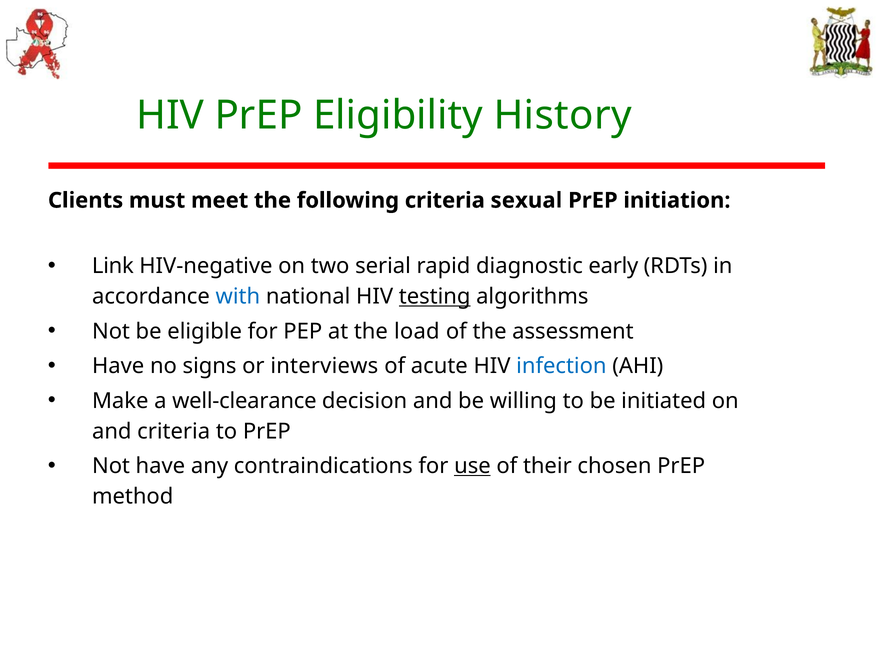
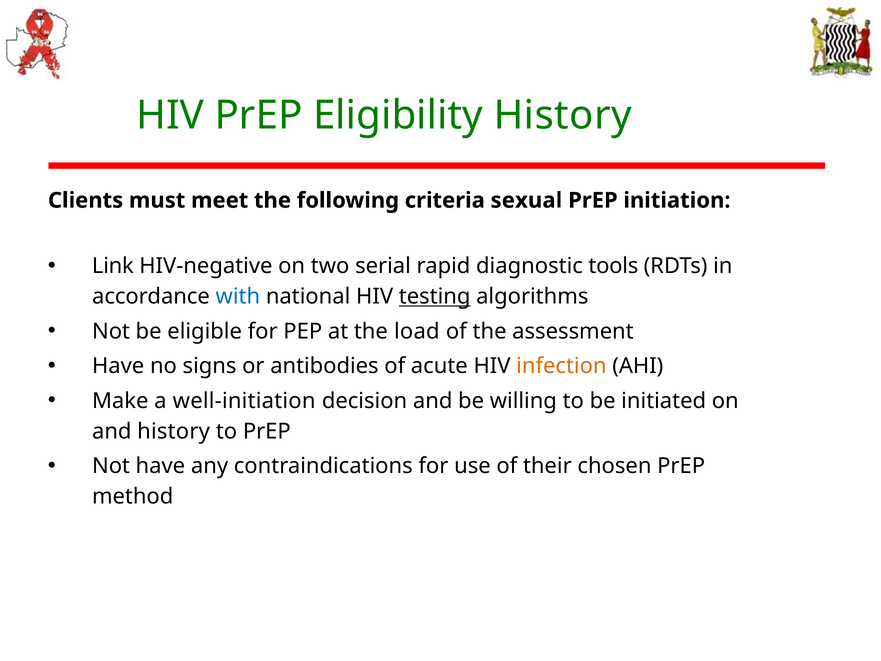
early: early -> tools (613, 266)
interviews: interviews -> antibodies (324, 366)
infection colour: blue -> orange (561, 366)
well-clearance: well-clearance -> well-initiation (244, 401)
and criteria: criteria -> history (174, 431)
use underline: present -> none (472, 466)
